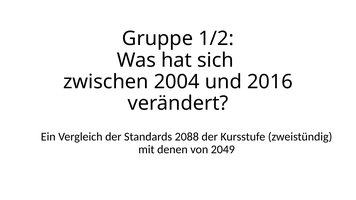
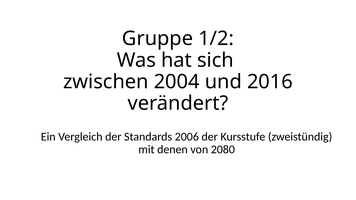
2088: 2088 -> 2006 (187, 137)
2049: 2049 -> 2080 (223, 150)
